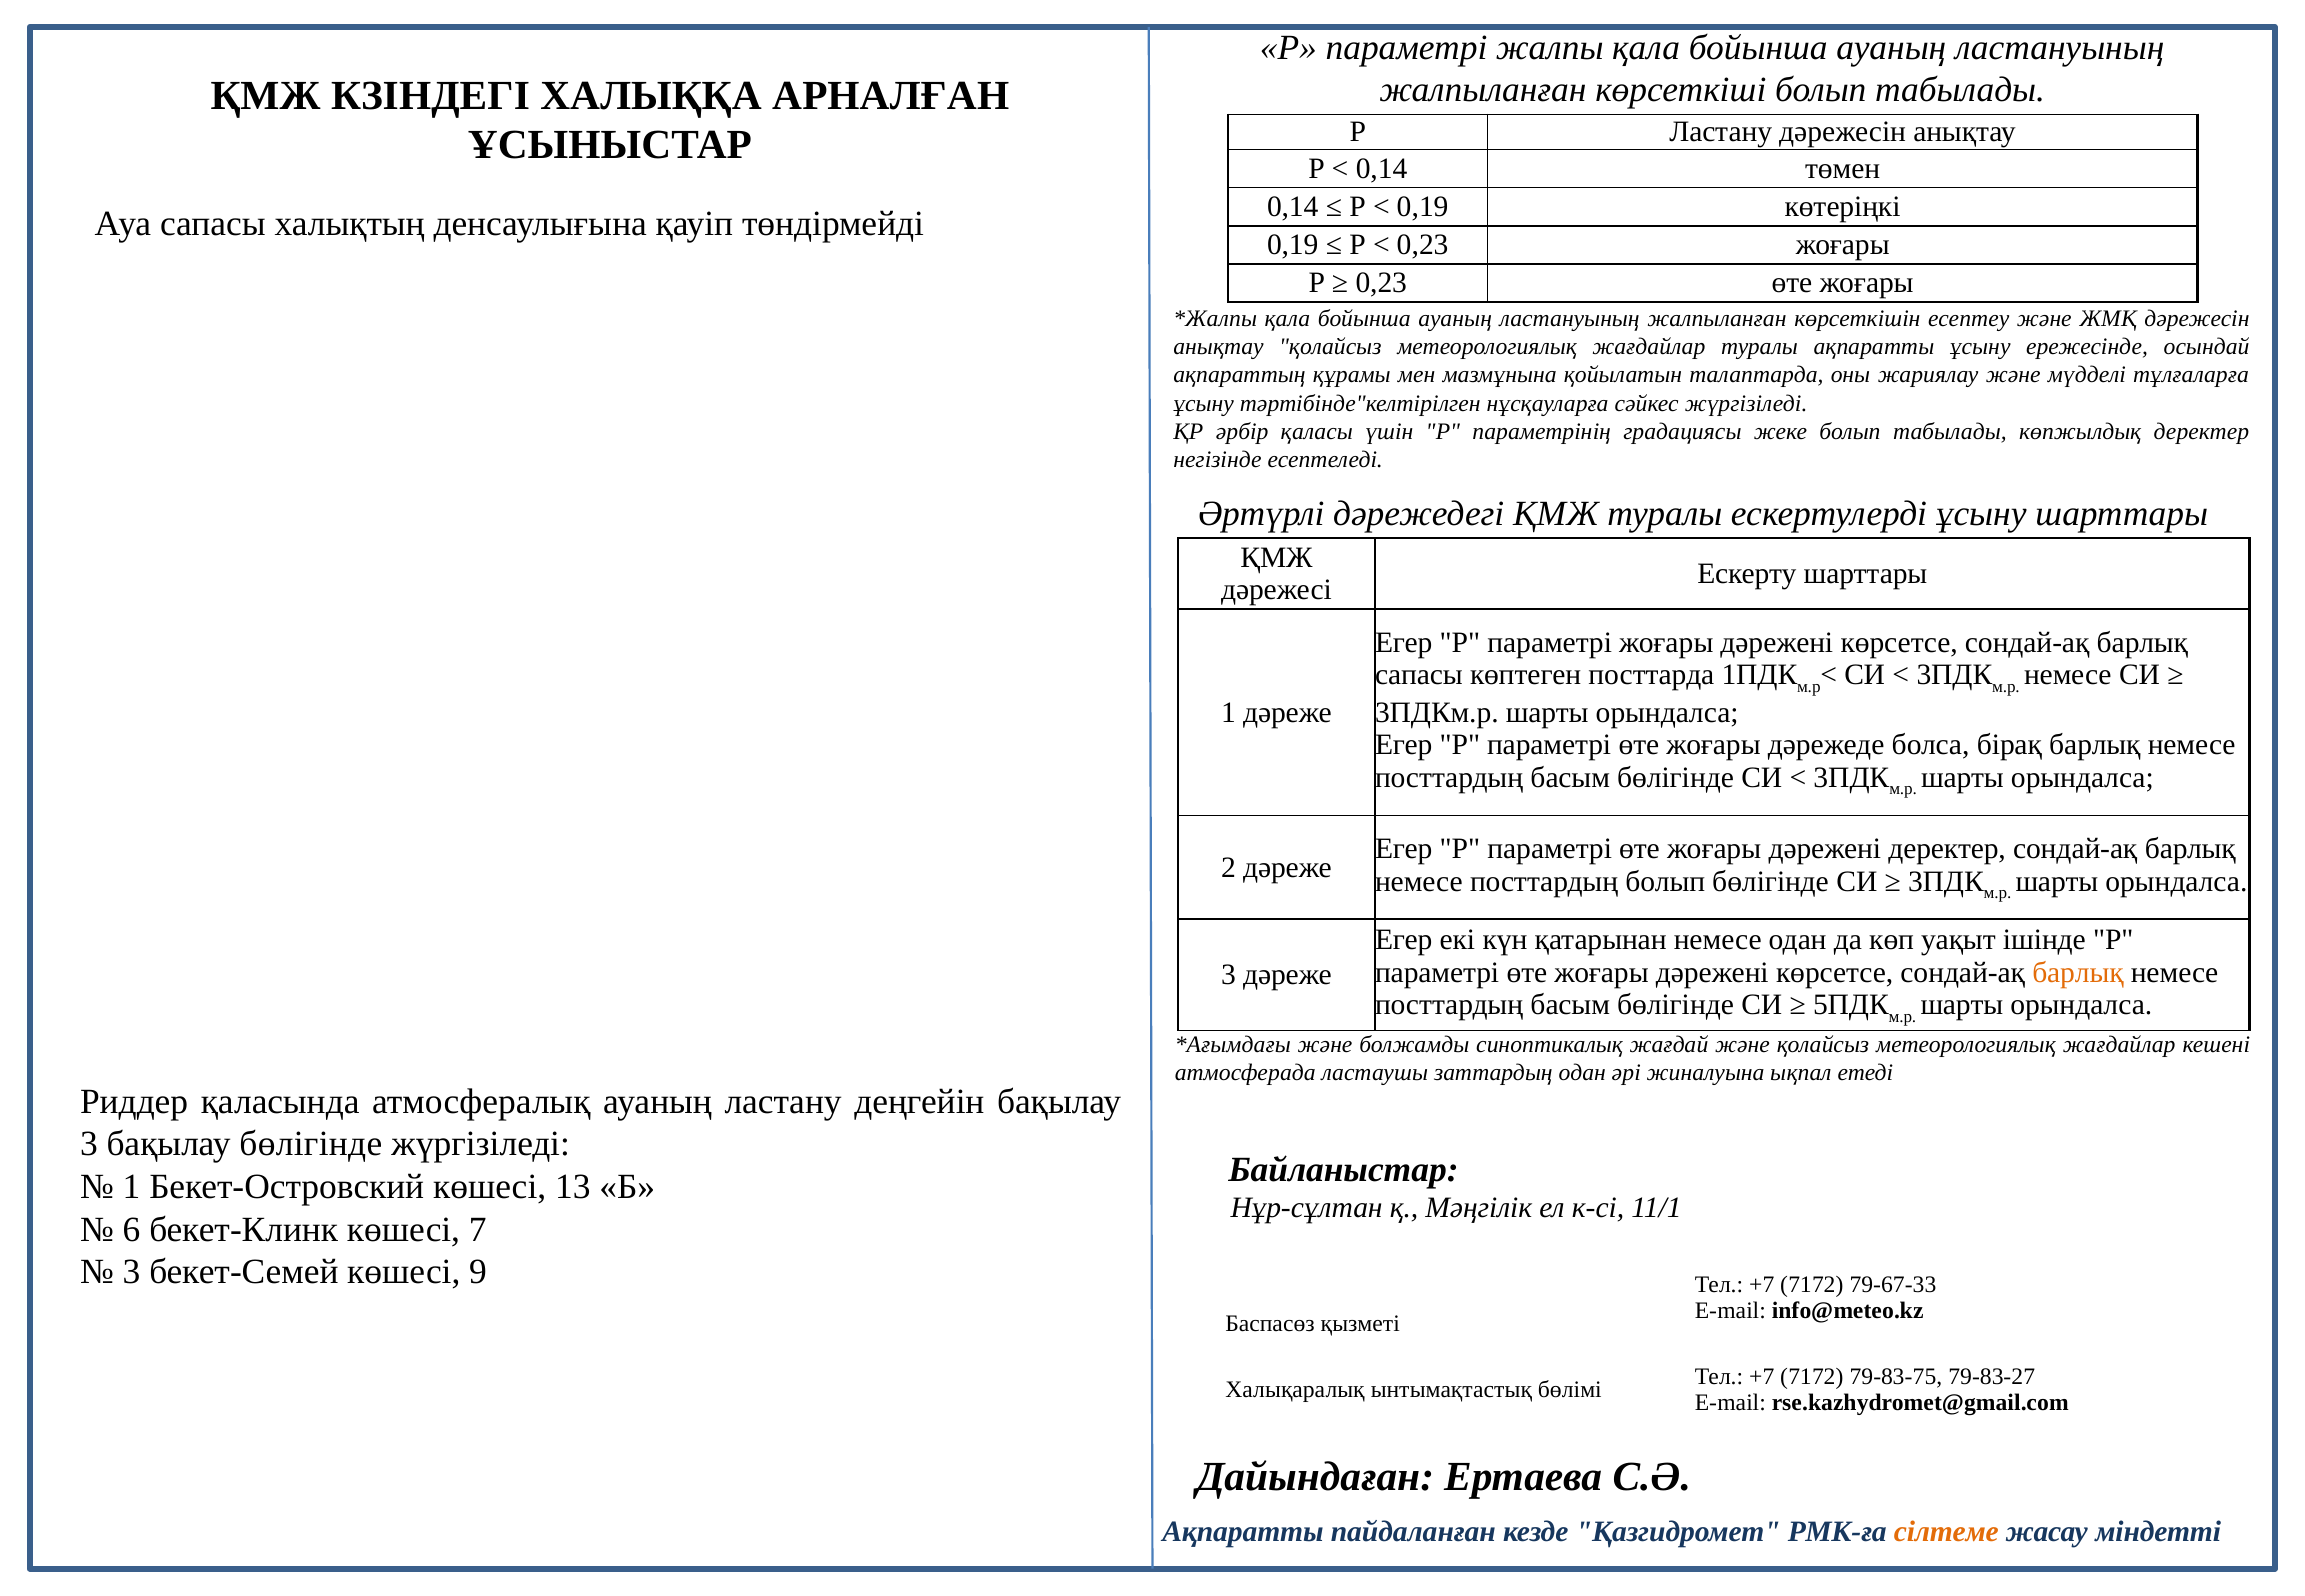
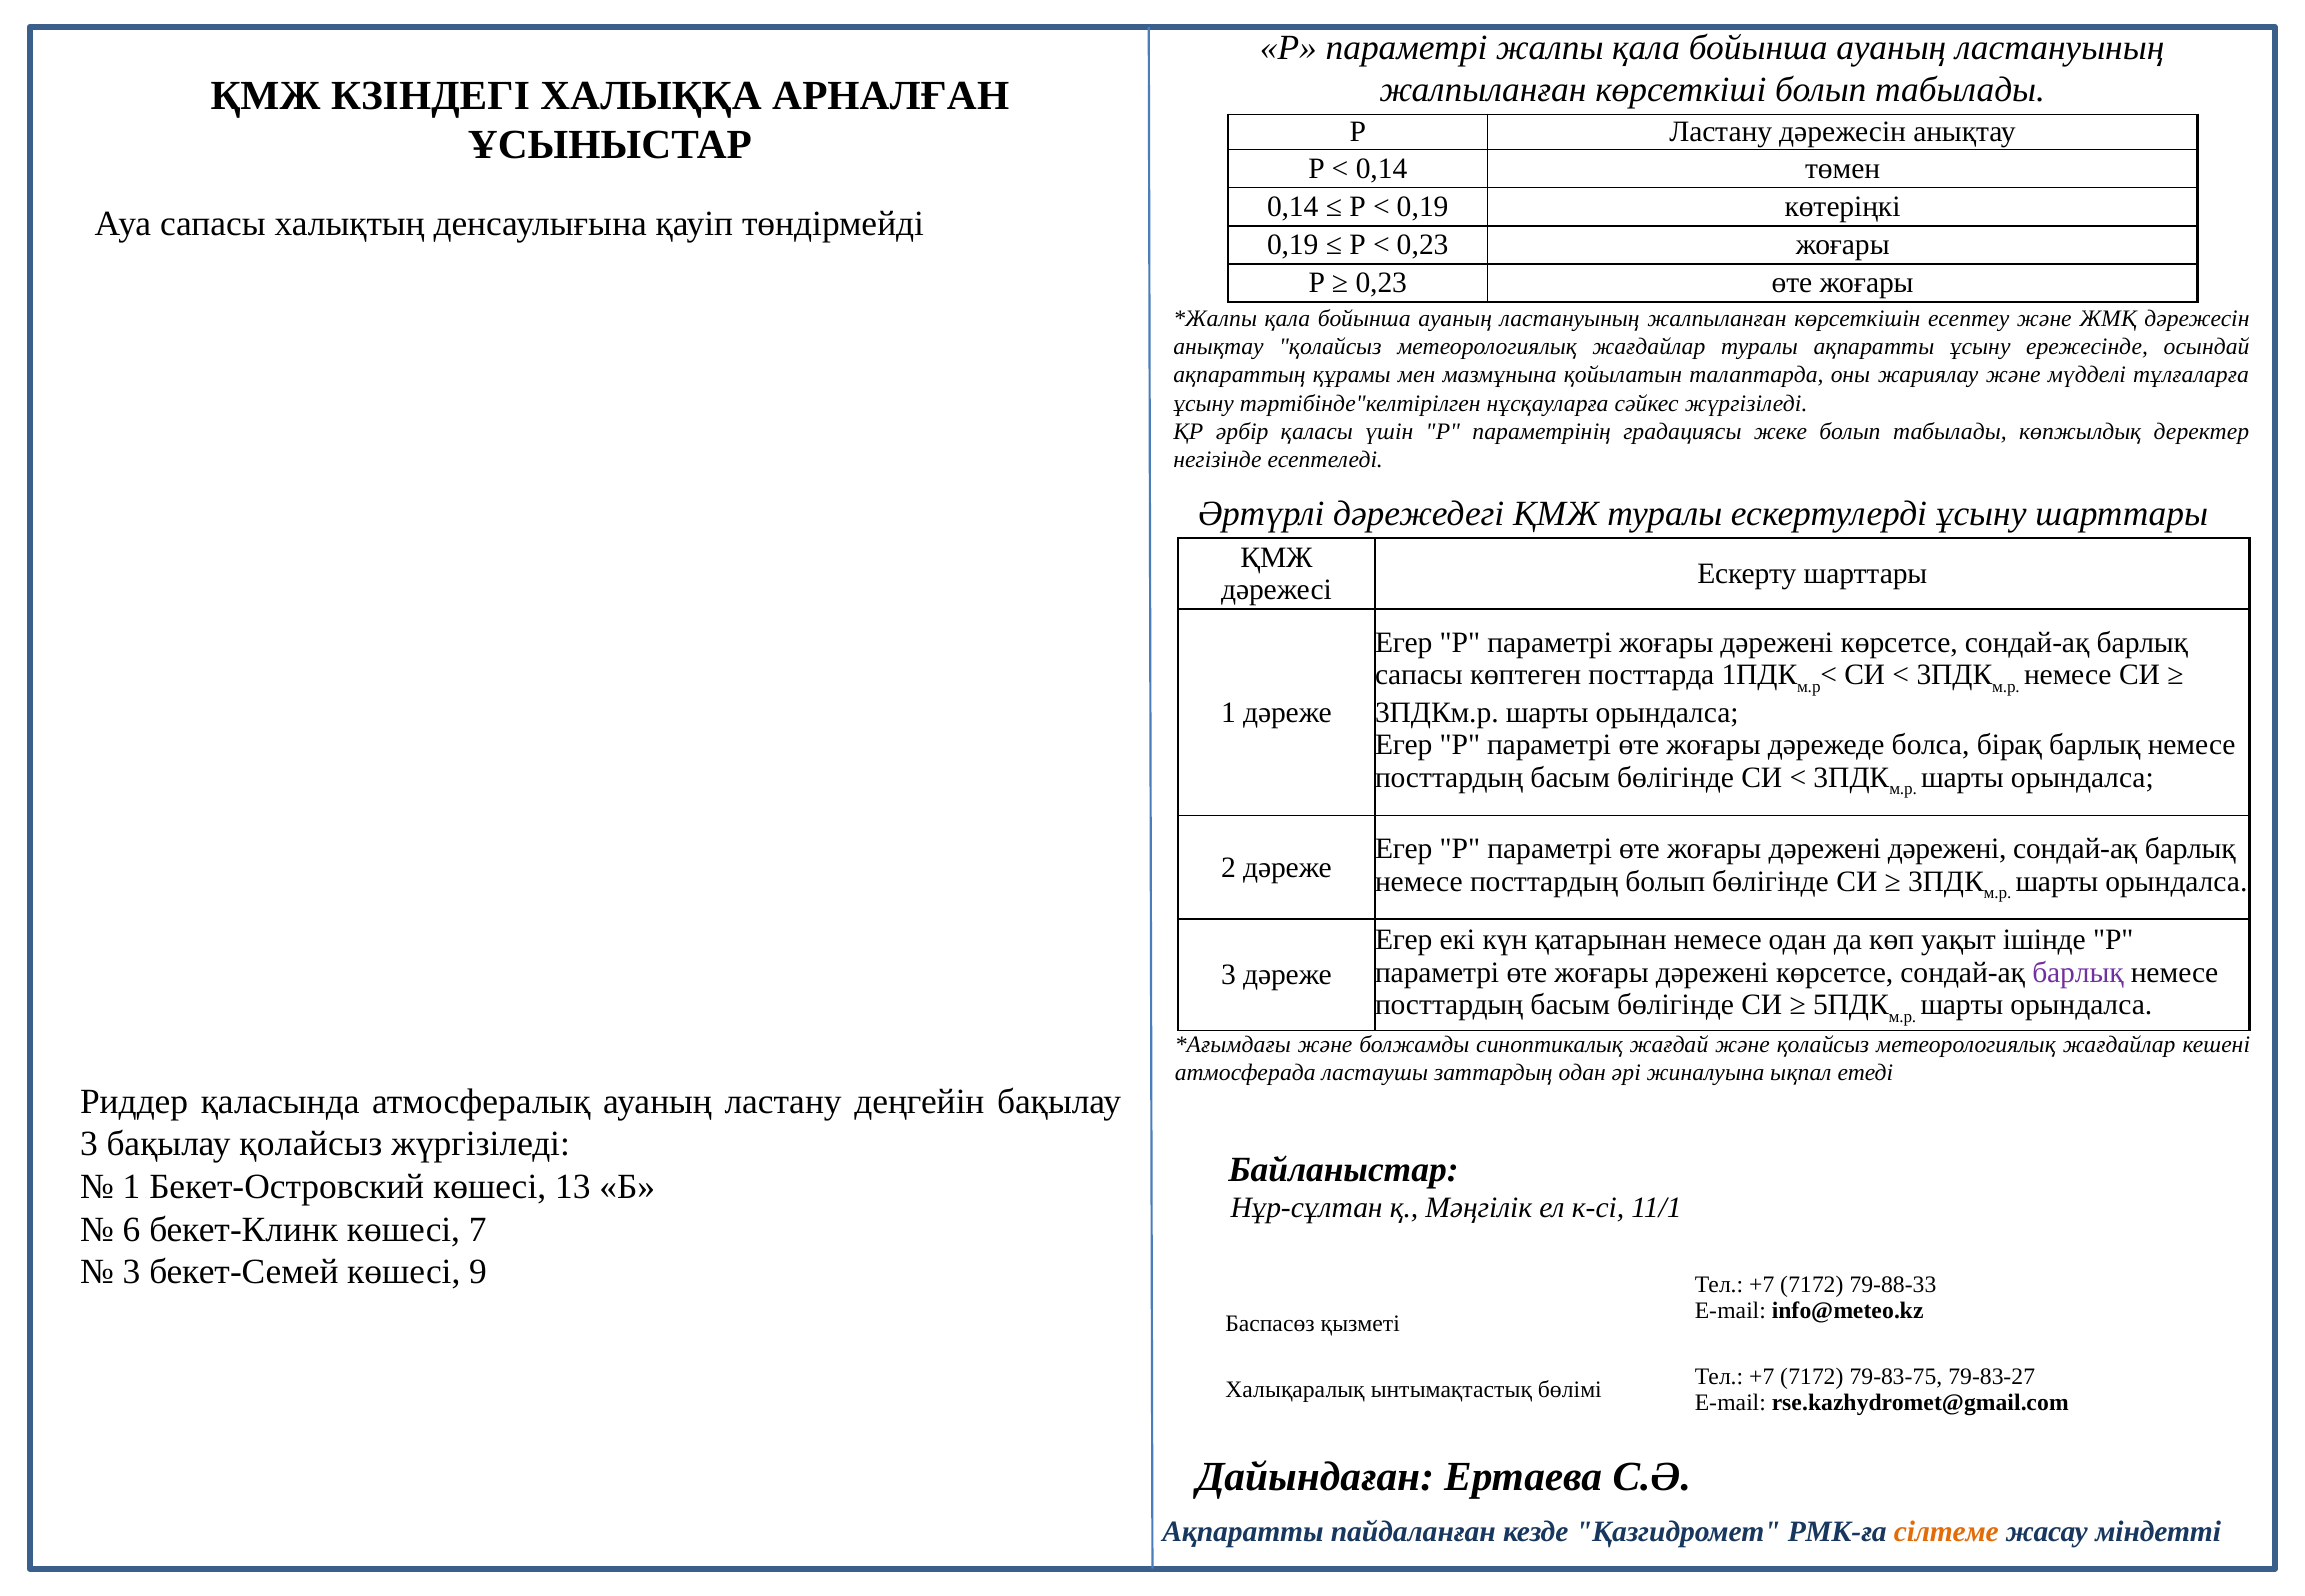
дәрежені деректер: деректер -> дәрежені (1947, 849)
барлық colour: orange -> purple (2078, 972)
бақылау бөлігінде: бөлігінде -> қолайсыз (311, 1144)
79-67-33: 79-67-33 -> 79-88-33 (1893, 1284)
